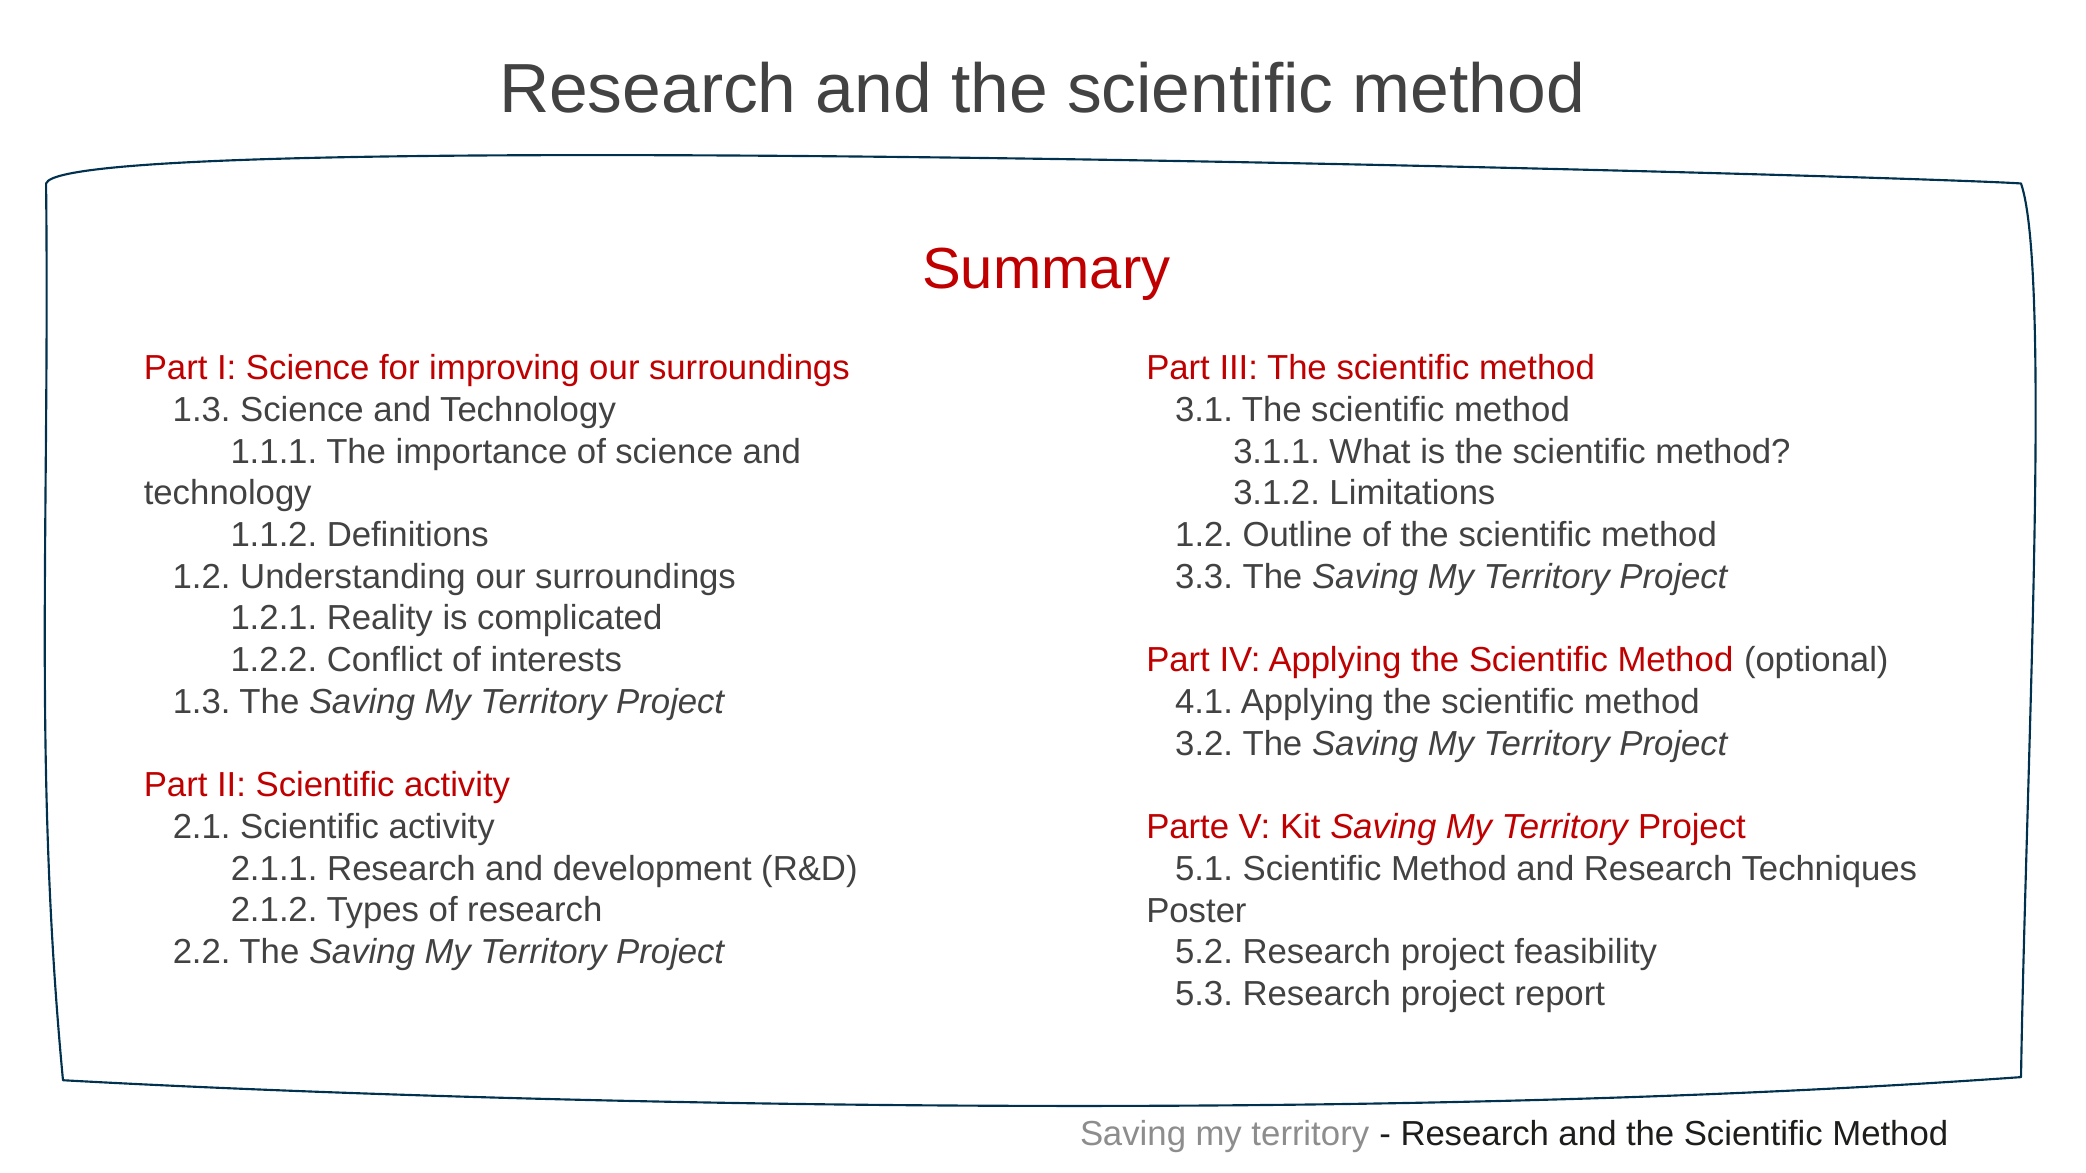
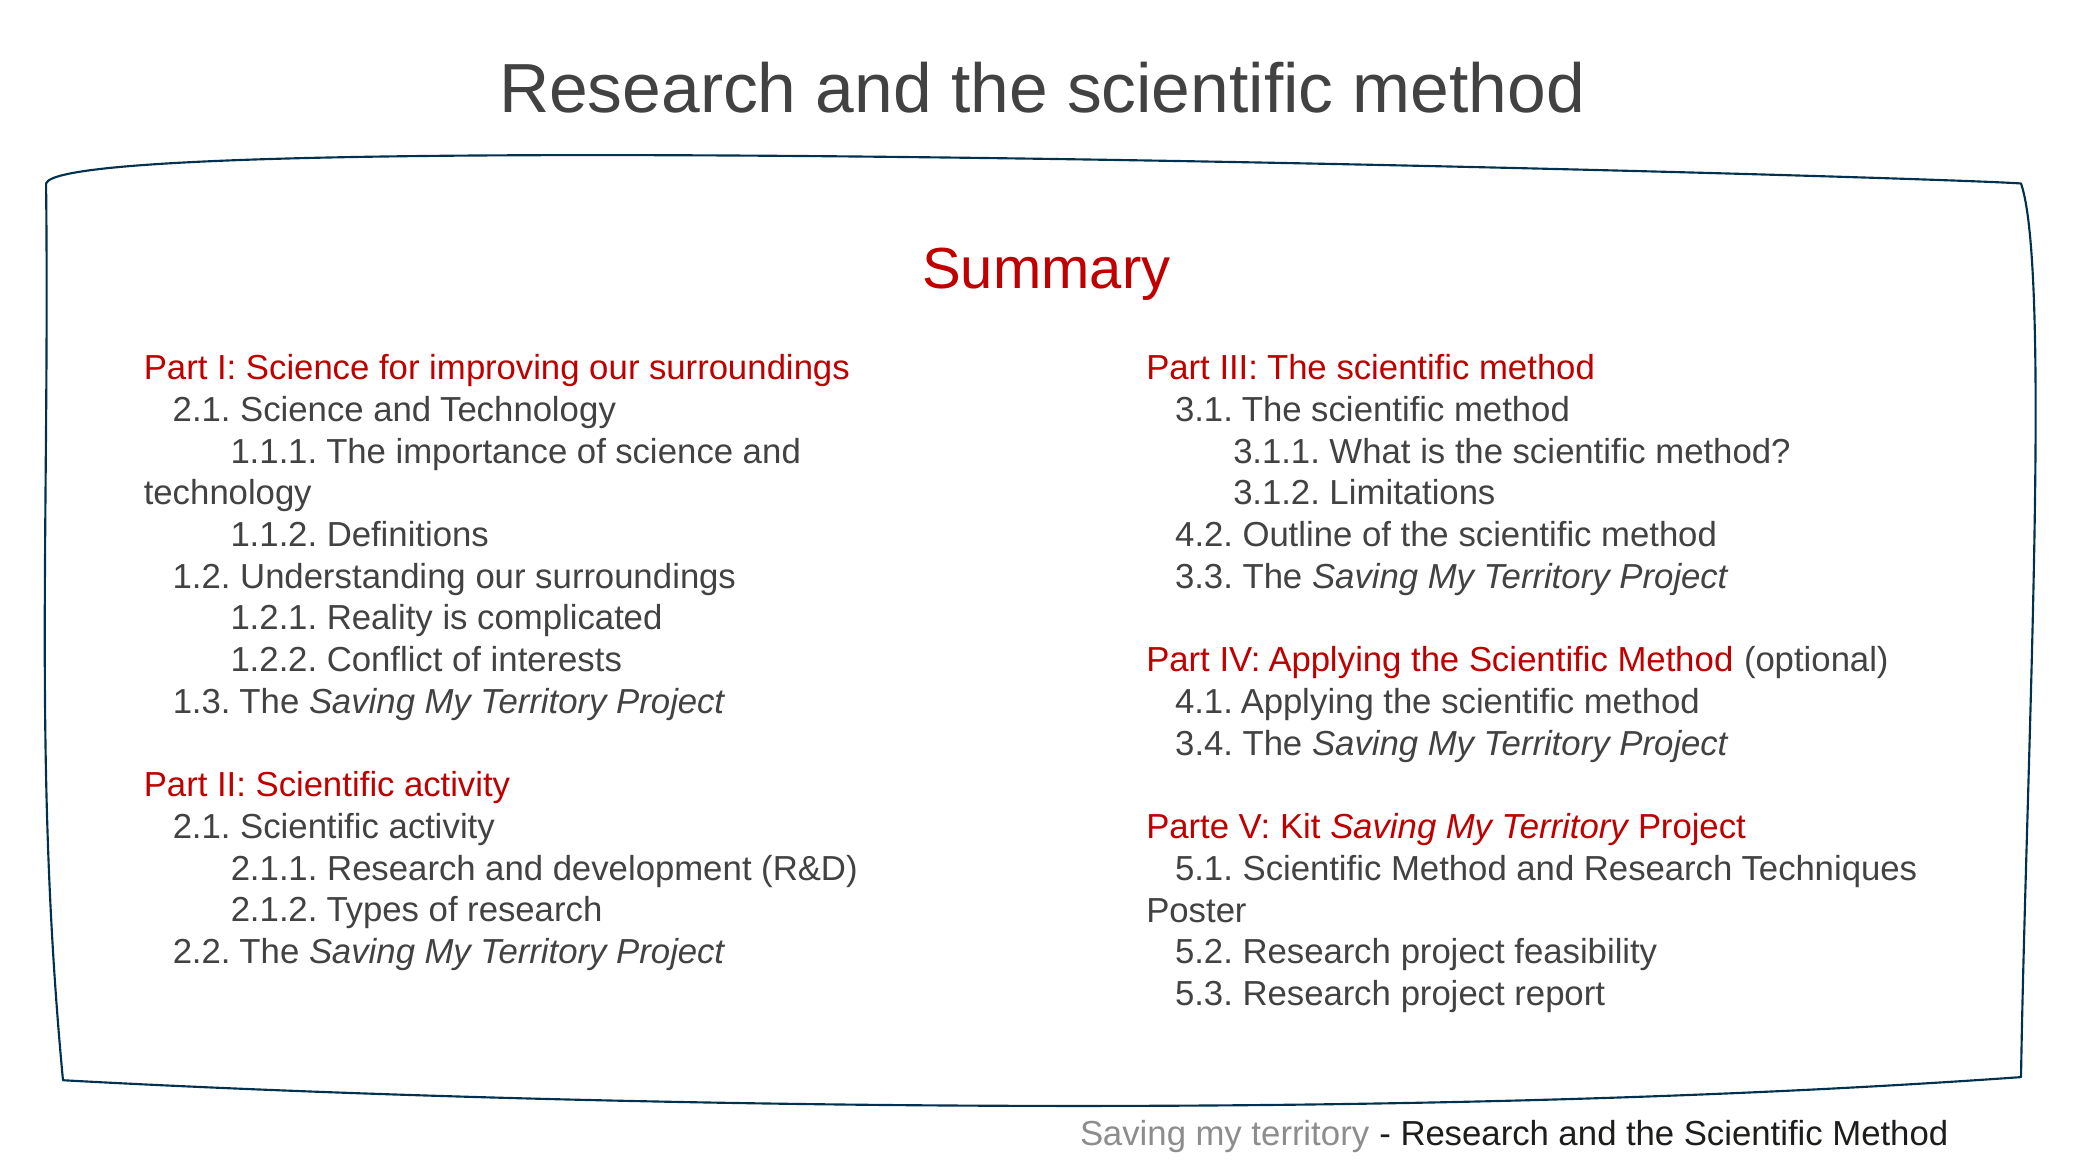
1.3: 1.3 -> 2.1 (202, 410)
1.2: 1.2 -> 4.2 (1204, 535)
3.2: 3.2 -> 3.4 (1204, 744)
